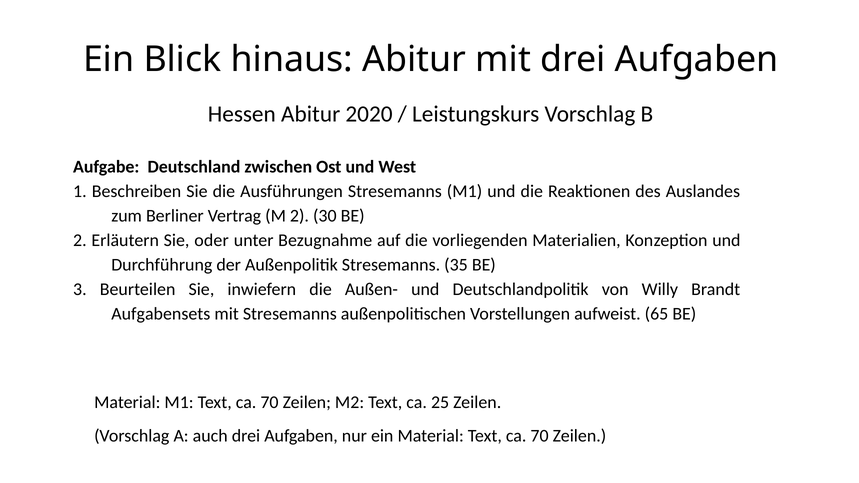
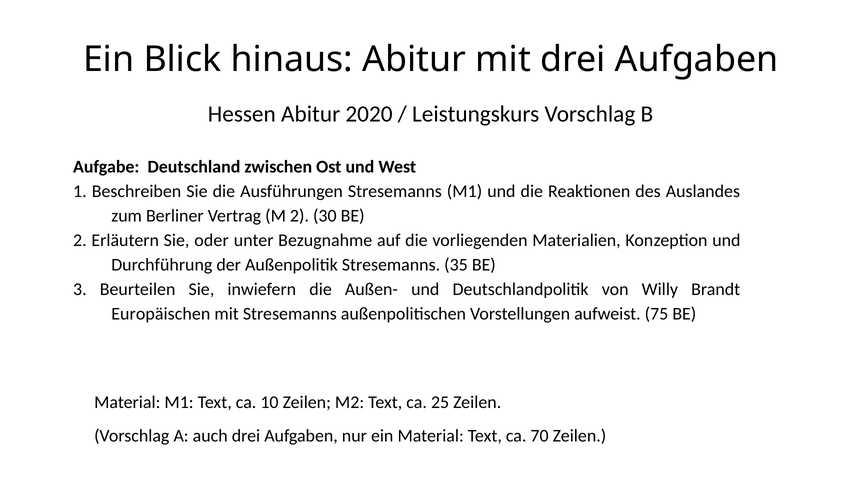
Aufgabensets: Aufgabensets -> Europäischen (161, 314)
65: 65 -> 75 (657, 314)
M1 Text ca 70: 70 -> 10 (269, 403)
